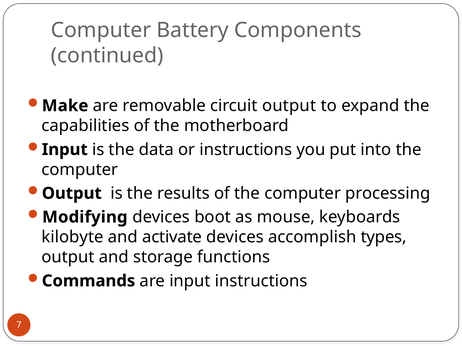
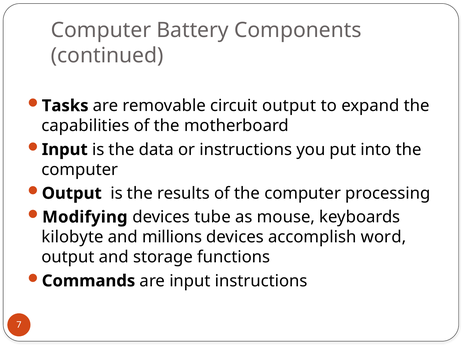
Make: Make -> Tasks (65, 106)
boot: boot -> tube (213, 217)
activate: activate -> millions (172, 237)
types: types -> word (384, 237)
